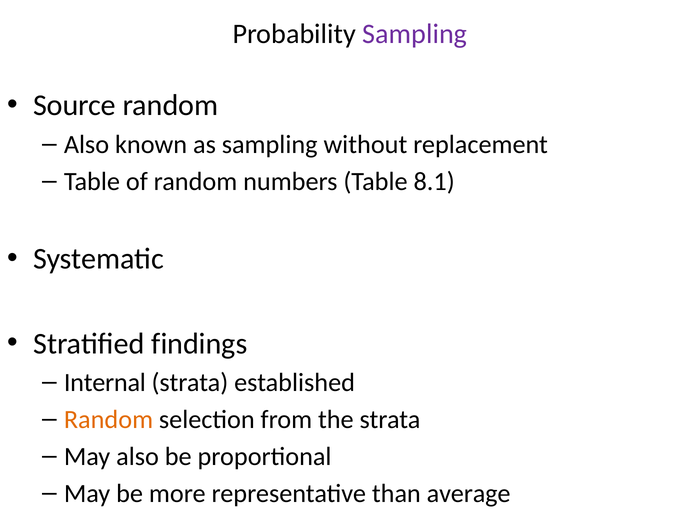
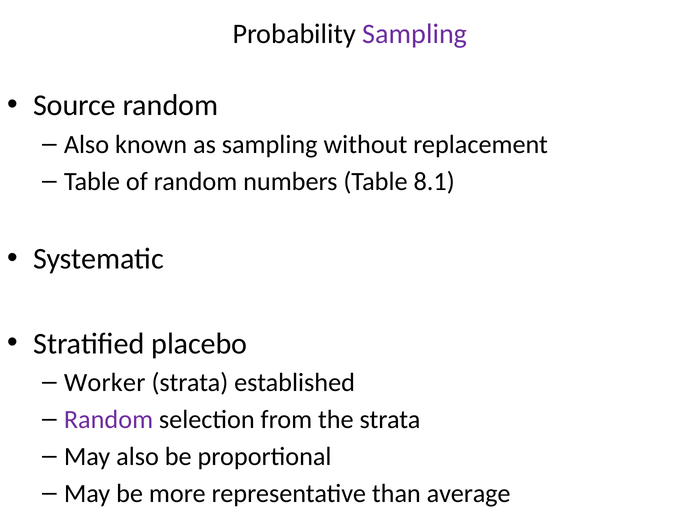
findings: findings -> placebo (199, 344)
Internal: Internal -> Worker (105, 383)
Random colour: orange -> purple (108, 420)
